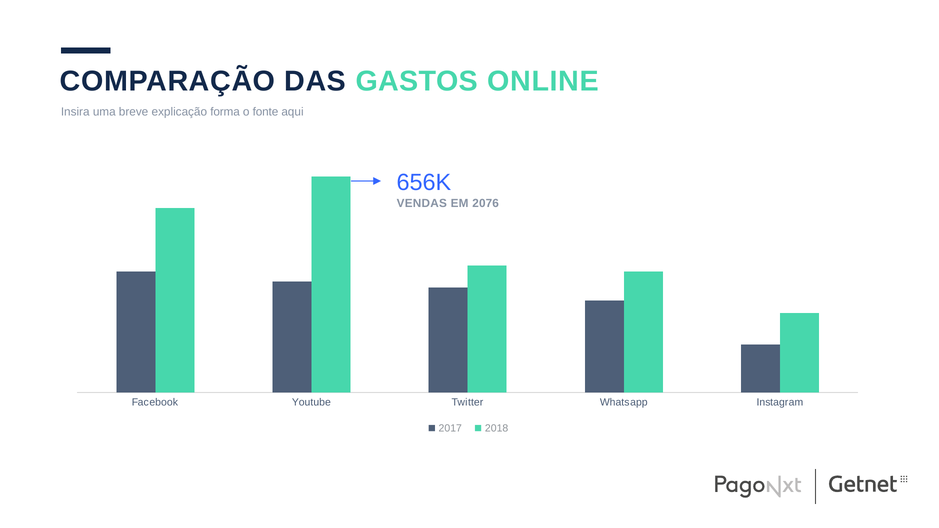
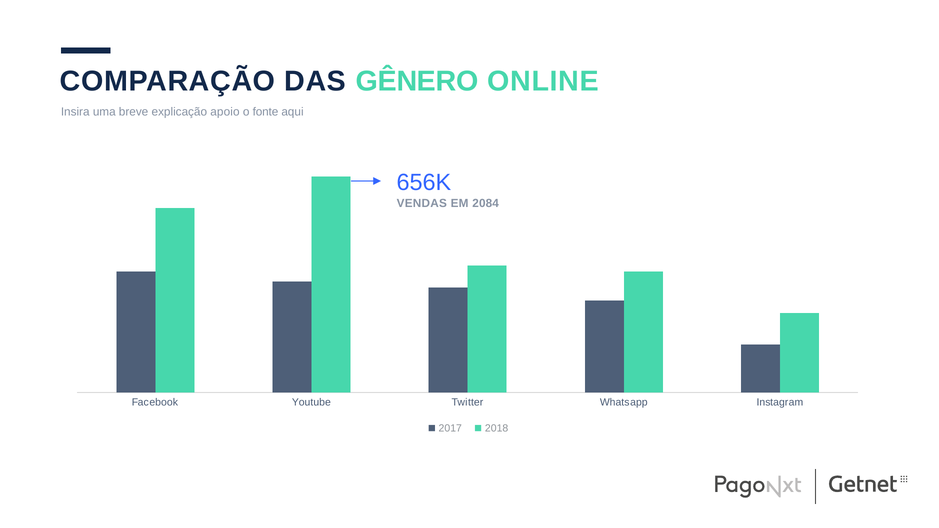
GASTOS: GASTOS -> GÊNERO (417, 81)
forma: forma -> apoio (225, 112)
2076: 2076 -> 2084 (486, 203)
